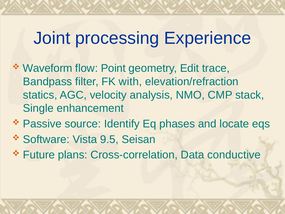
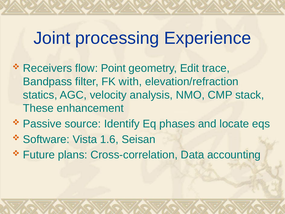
Waveform: Waveform -> Receivers (48, 68)
Single: Single -> These (38, 108)
9.5: 9.5 -> 1.6 (109, 139)
conductive: conductive -> accounting (234, 155)
